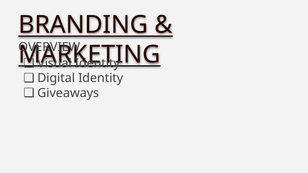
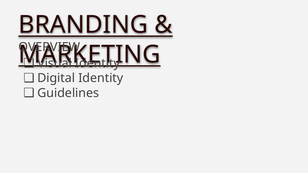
Giveaways: Giveaways -> Guidelines (68, 93)
